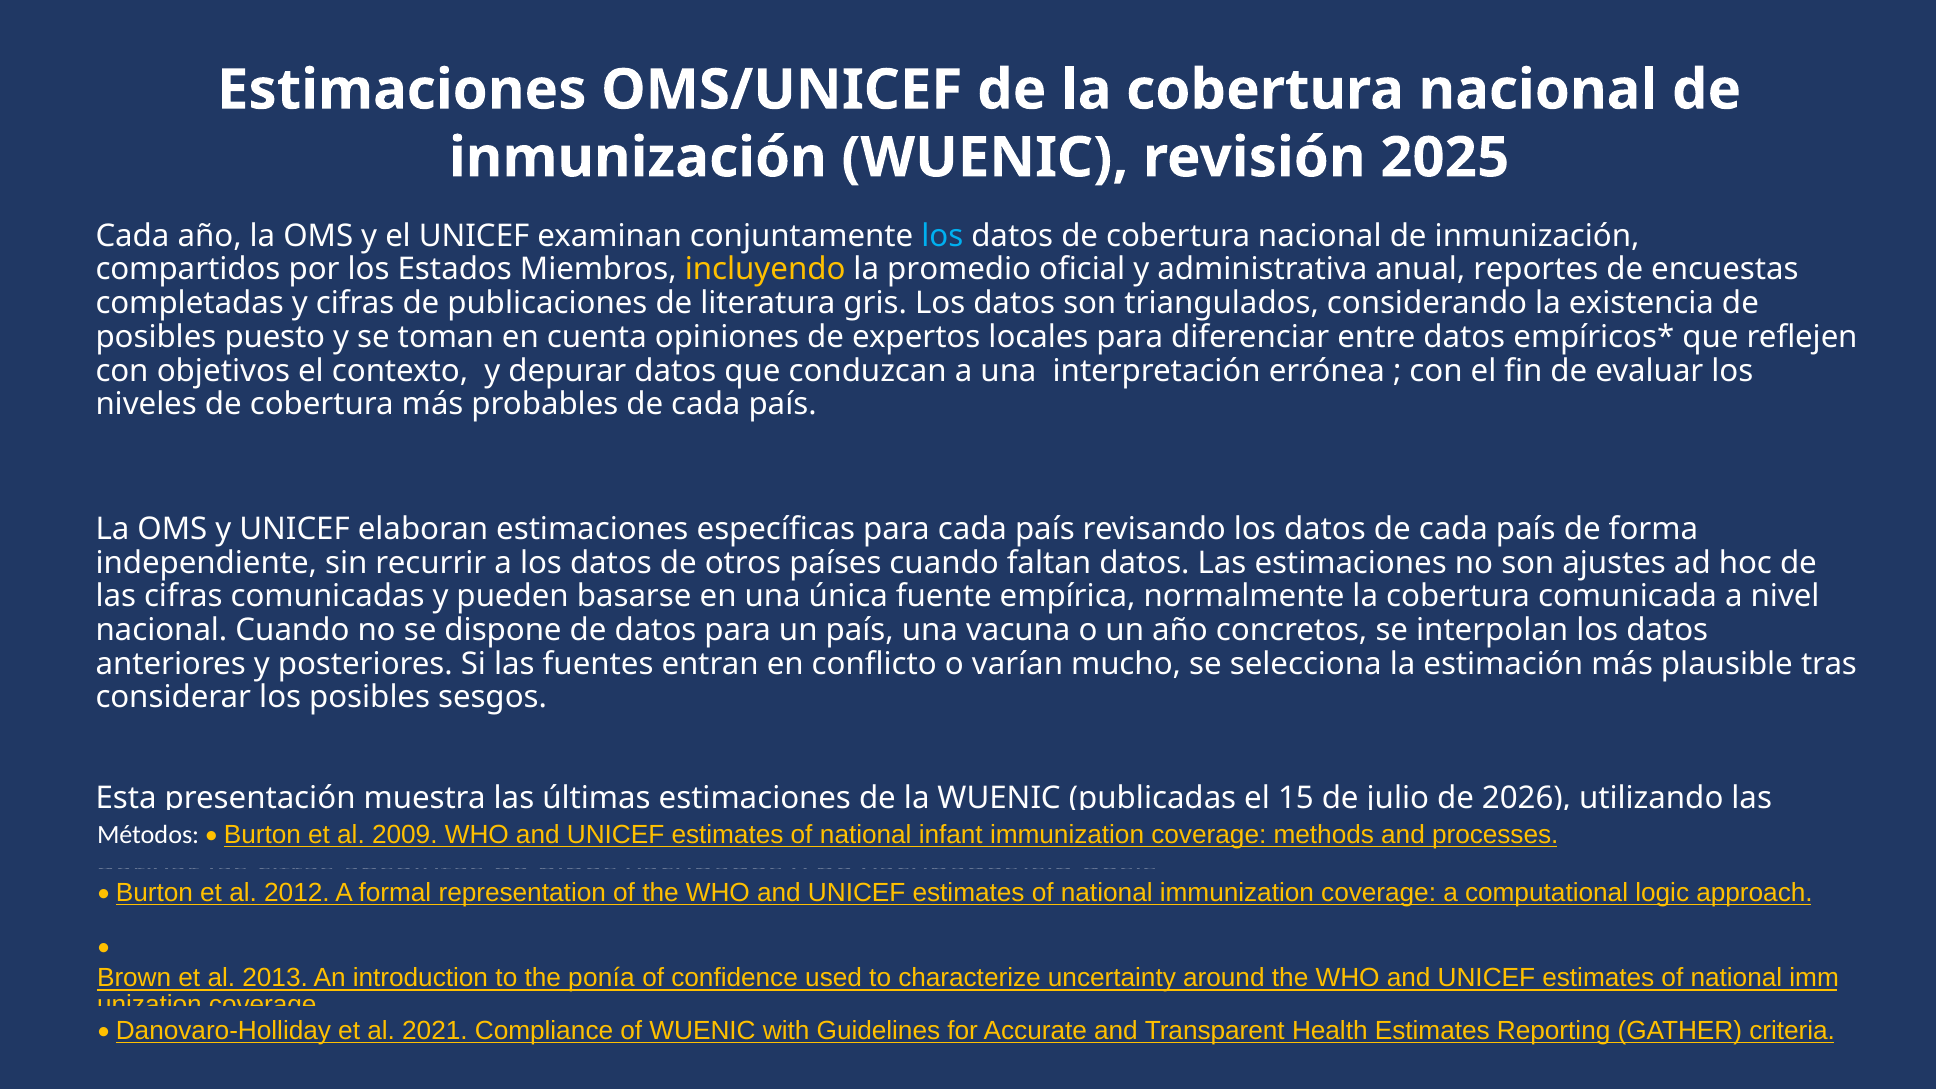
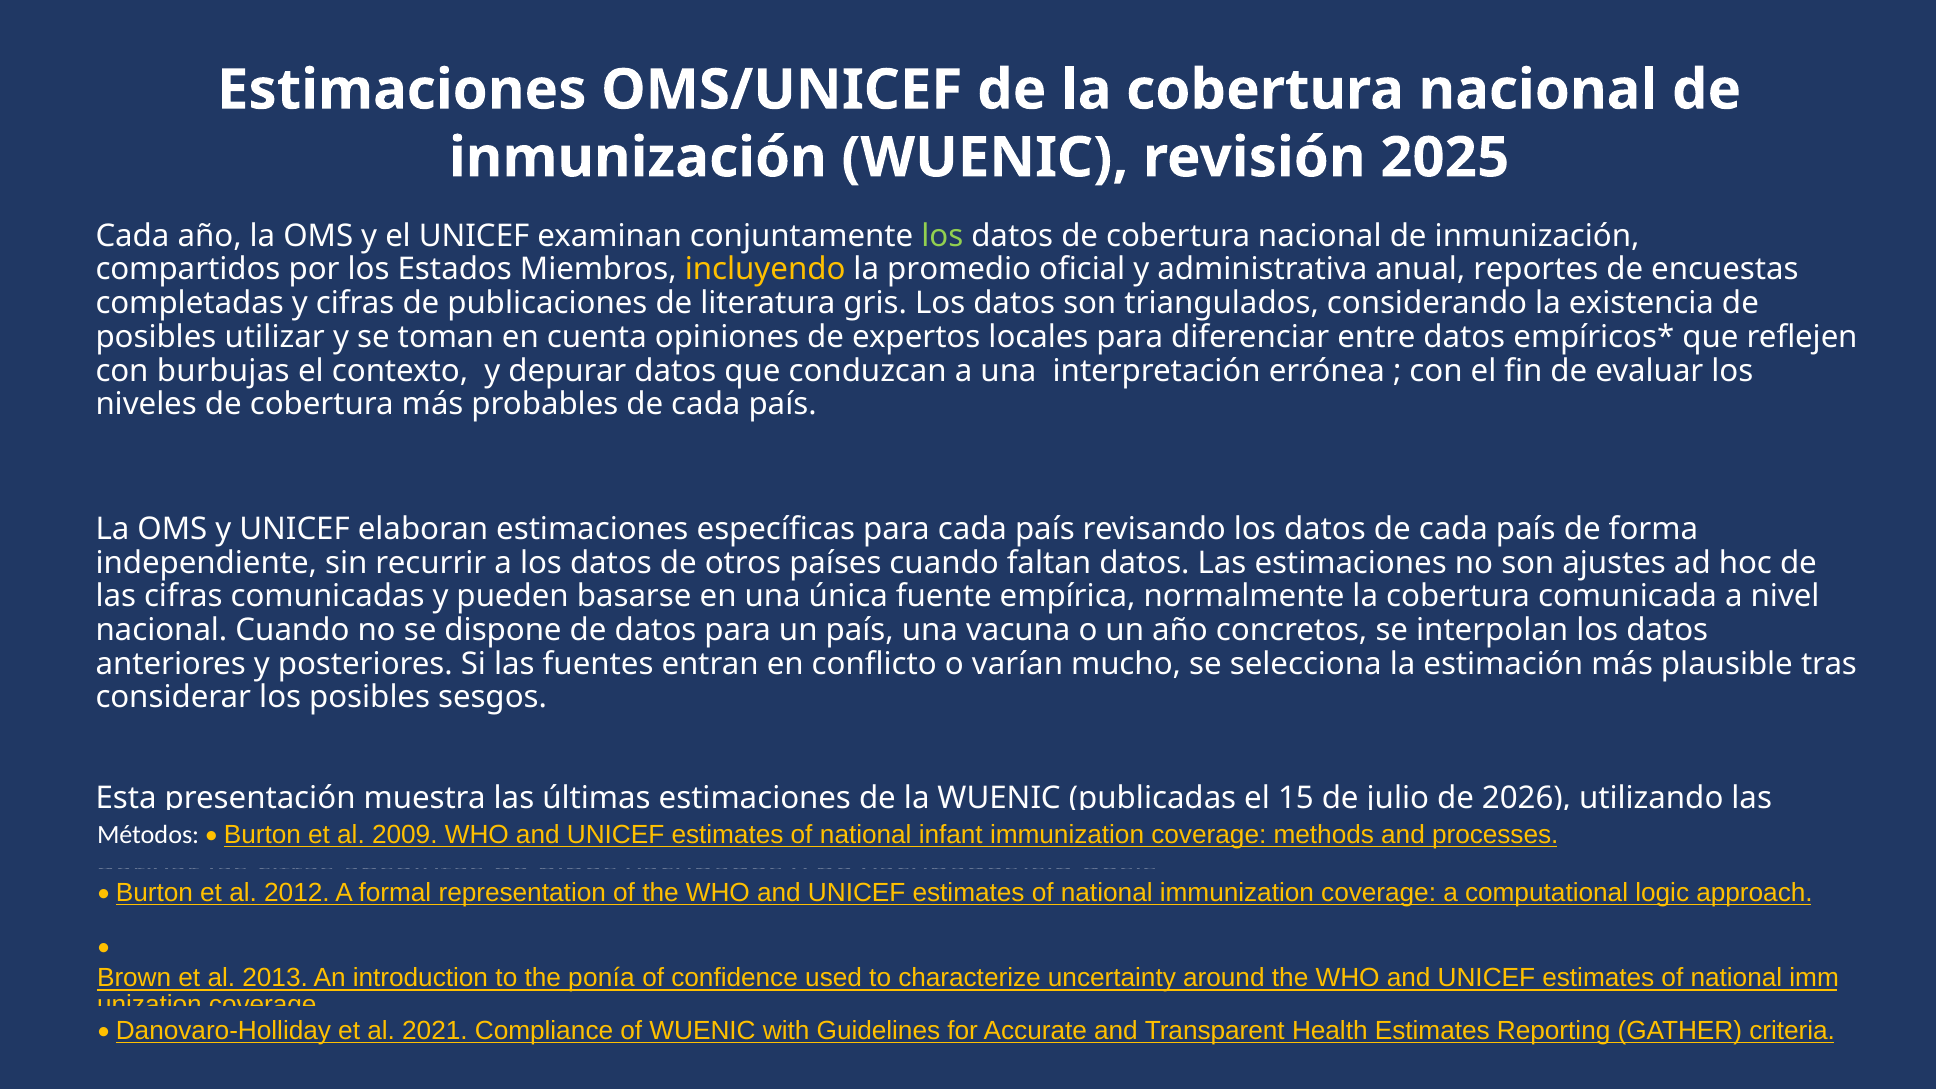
los colour: light blue -> light green (942, 236)
puesto: puesto -> utilizar (275, 337)
objetivos: objetivos -> burbujas (223, 371)
